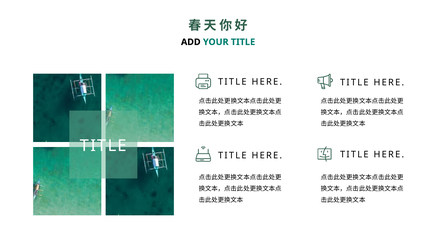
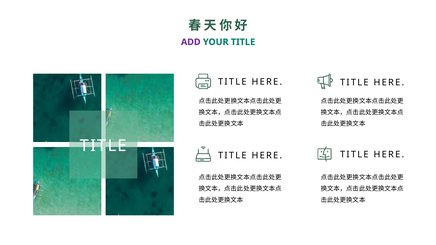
ADD colour: black -> purple (191, 42)
